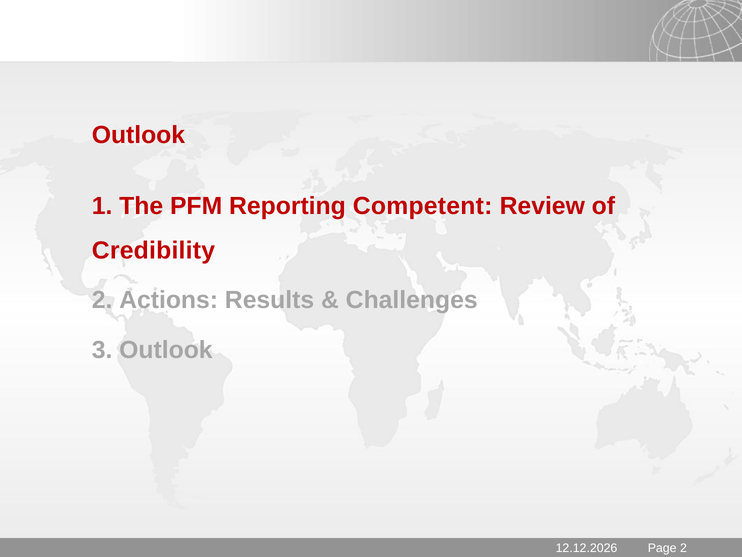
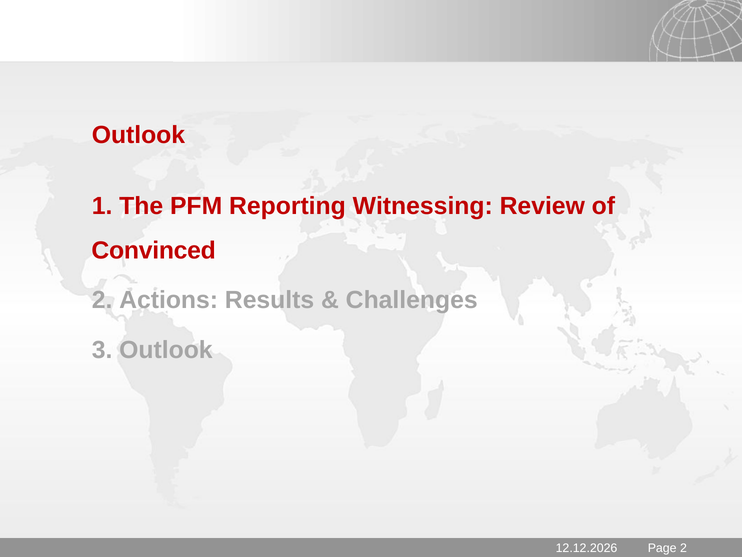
Competent: Competent -> Witnessing (423, 206)
Credibility: Credibility -> Convinced (154, 251)
